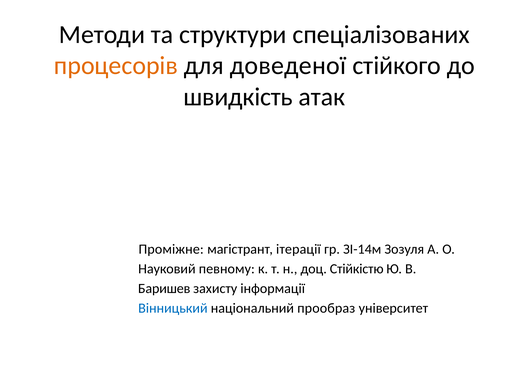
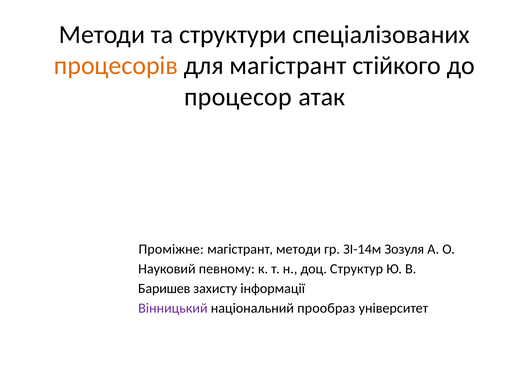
для доведеної: доведеної -> магістрант (288, 66)
швидкість: швидкість -> процесор (238, 97)
магістрант ітерації: ітерації -> методи (298, 249)
Стійкістю: Стійкістю -> Структур (357, 269)
Вінницький colour: blue -> purple (173, 308)
